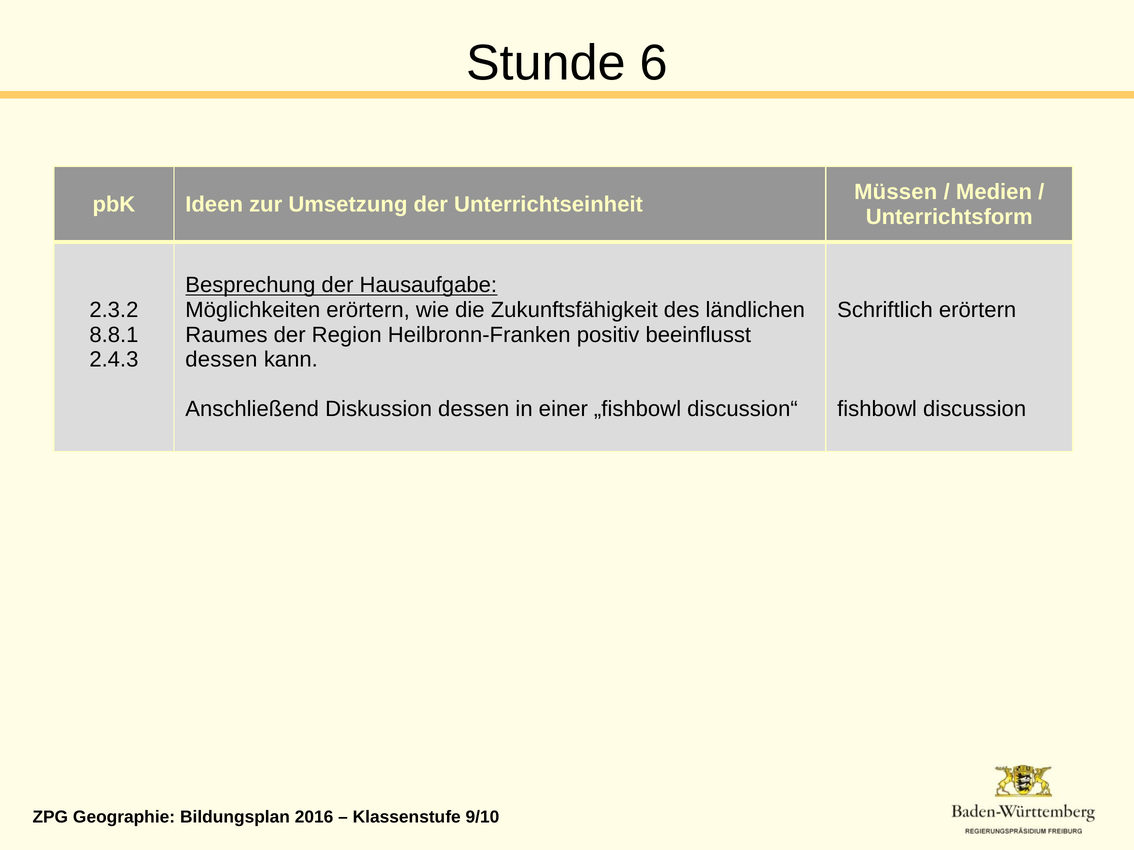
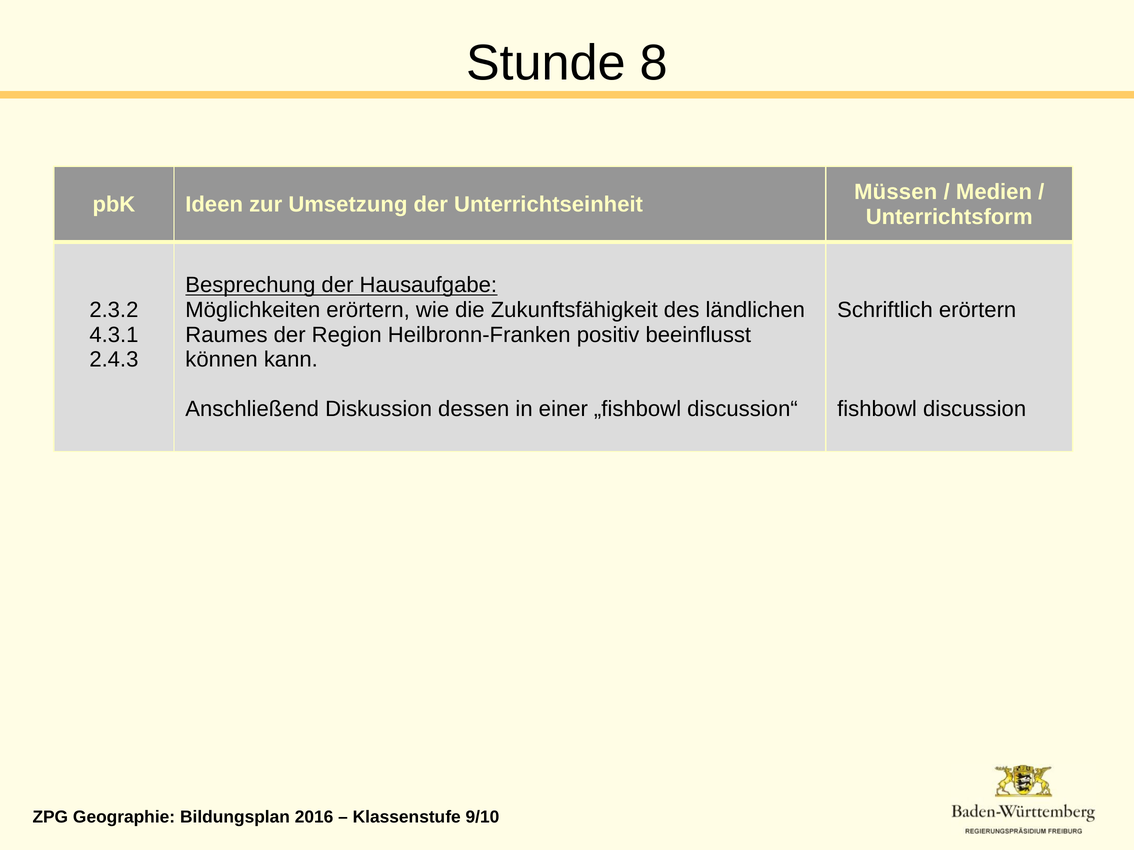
6: 6 -> 8 (654, 63)
8.8.1: 8.8.1 -> 4.3.1 (114, 335)
dessen: dessen -> können (222, 360)
